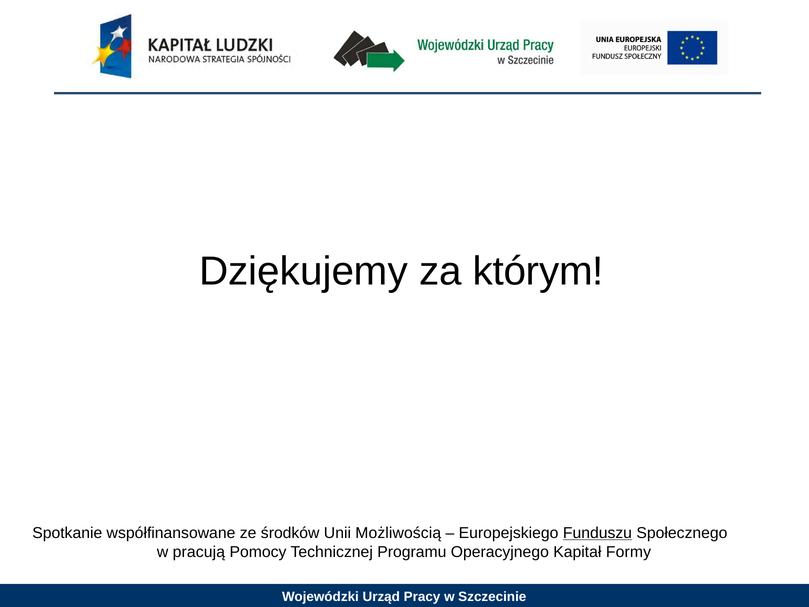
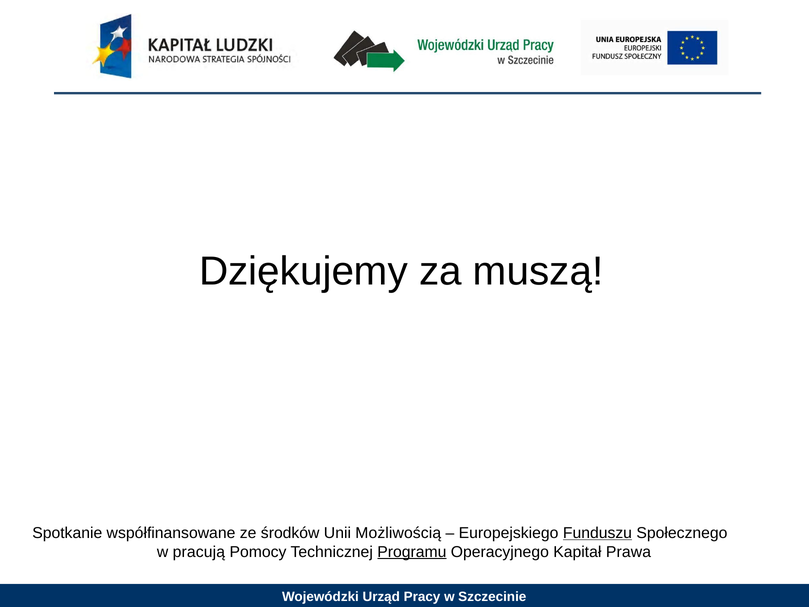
którym: którym -> muszą (538, 271)
Programu underline: none -> present (412, 552)
Formy: Formy -> Prawa (628, 552)
